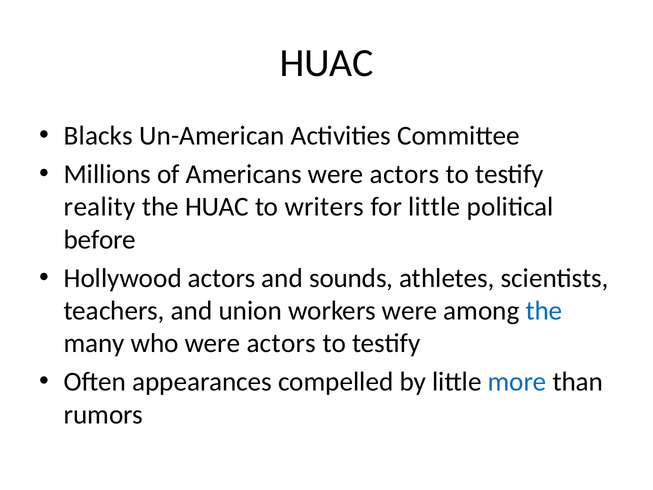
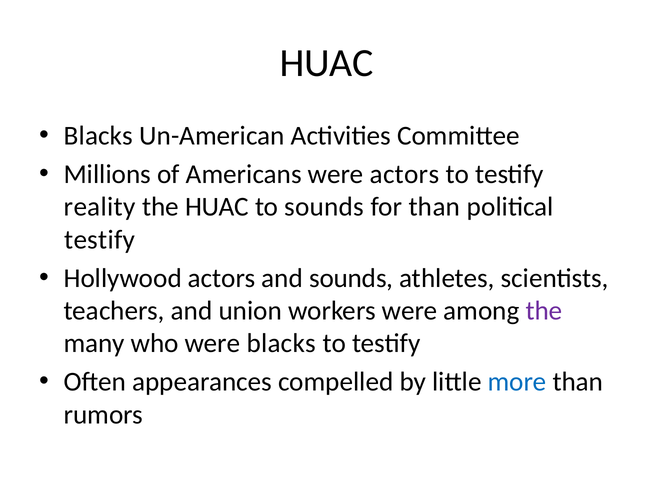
to writers: writers -> sounds (324, 207)
for little: little -> than (434, 207)
before: before -> testify (100, 240)
the colour: blue -> purple (544, 311)
who were actors: actors -> blacks (281, 343)
